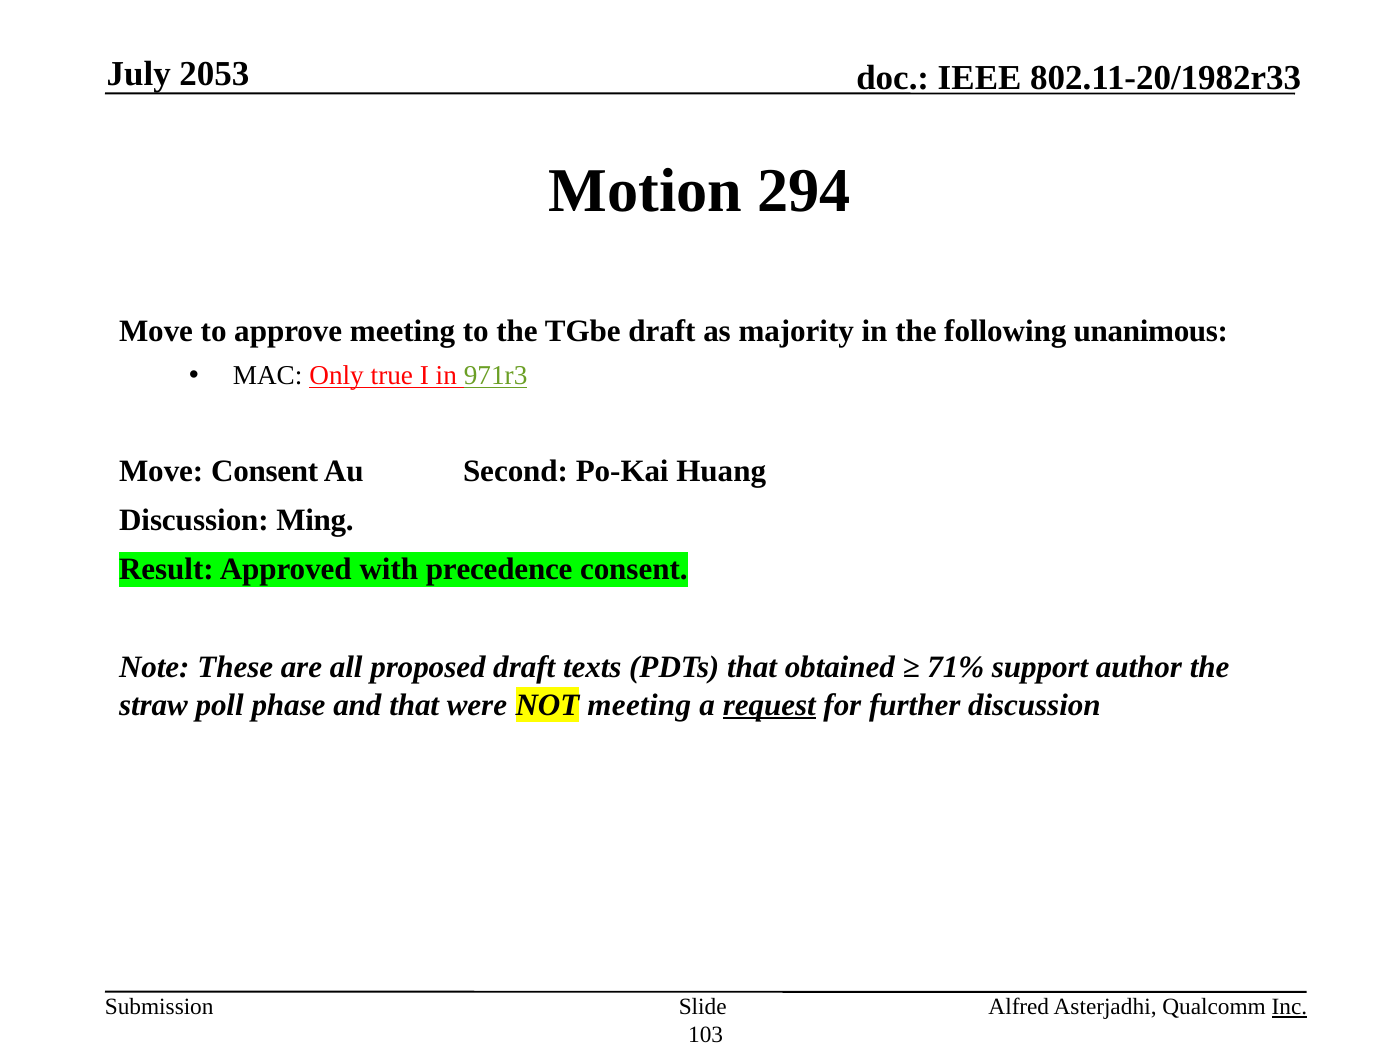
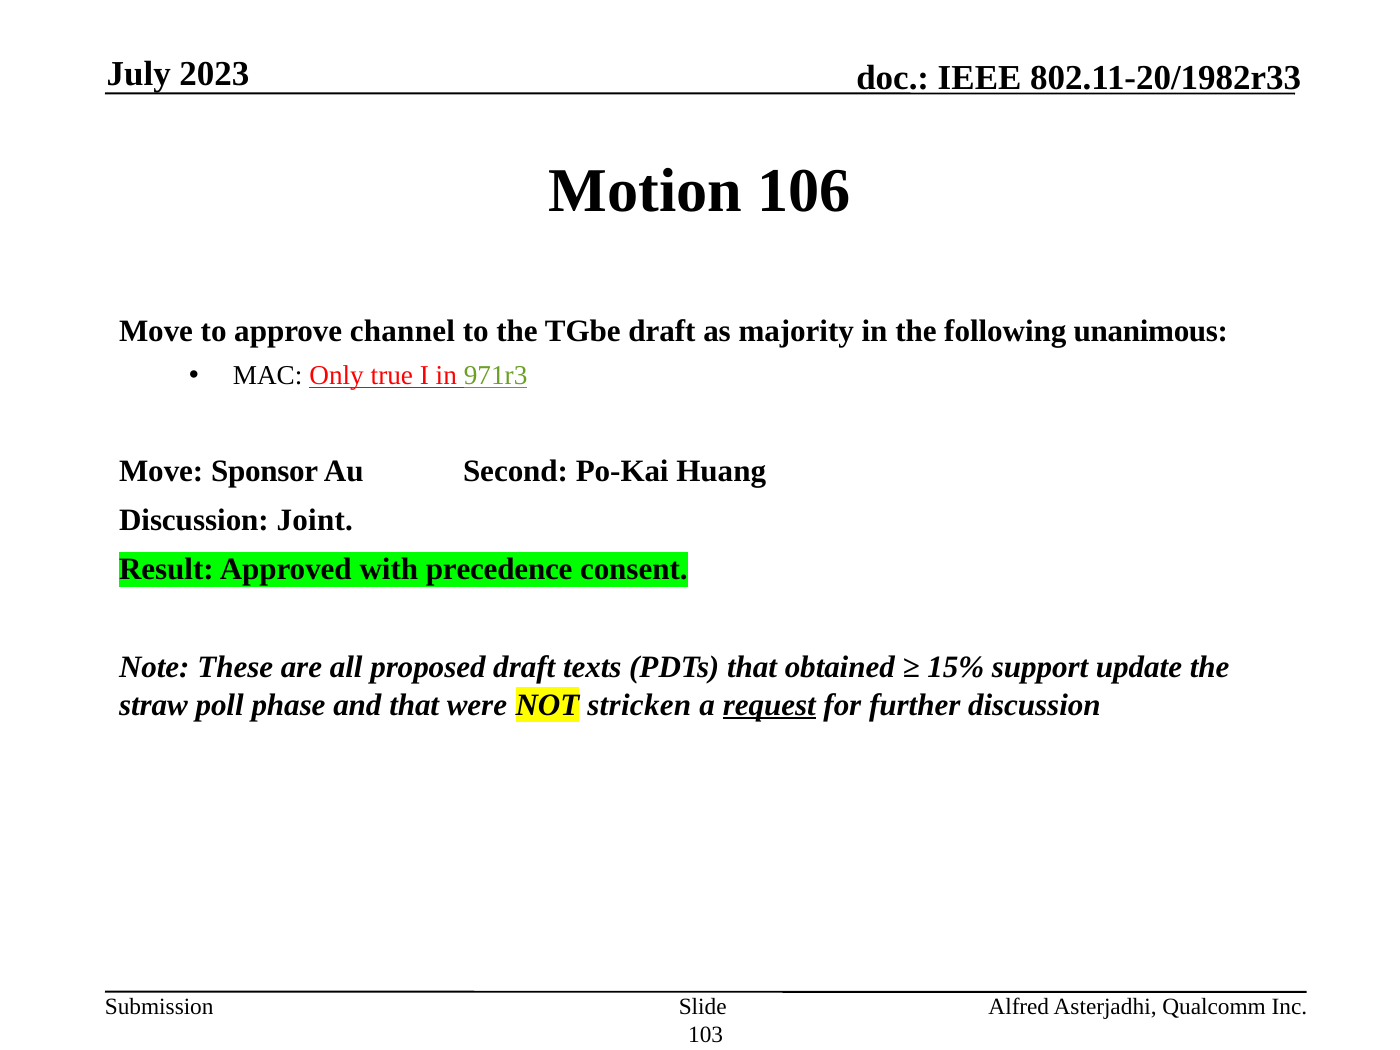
2053: 2053 -> 2023 (214, 74)
294: 294 -> 106 (804, 191)
approve meeting: meeting -> channel (402, 331)
Move Consent: Consent -> Sponsor (265, 472)
Ming: Ming -> Joint (315, 521)
71%: 71% -> 15% (956, 668)
author: author -> update (1139, 668)
NOT meeting: meeting -> stricken (639, 705)
Inc underline: present -> none (1289, 1007)
